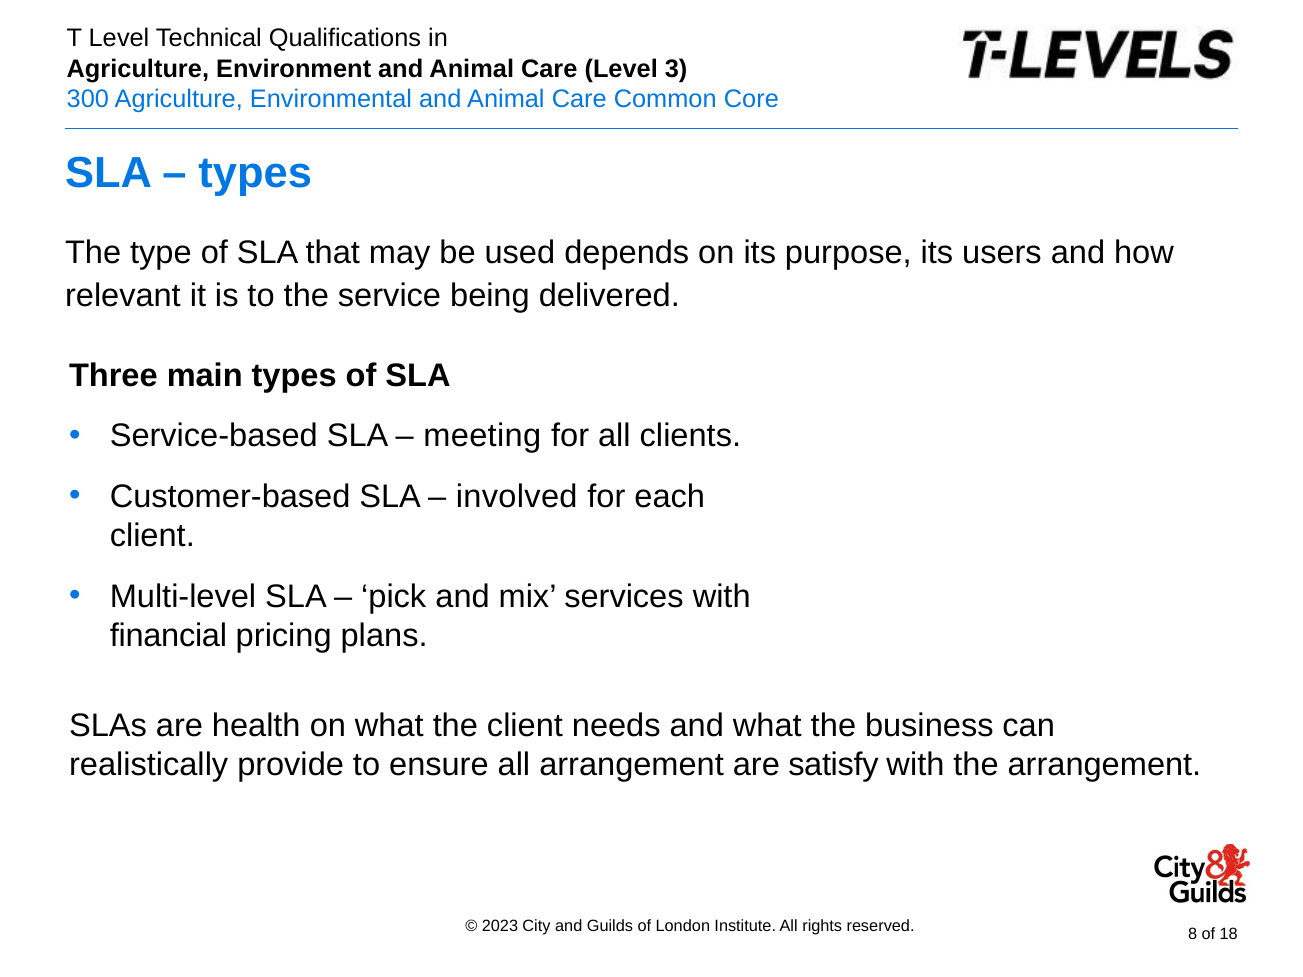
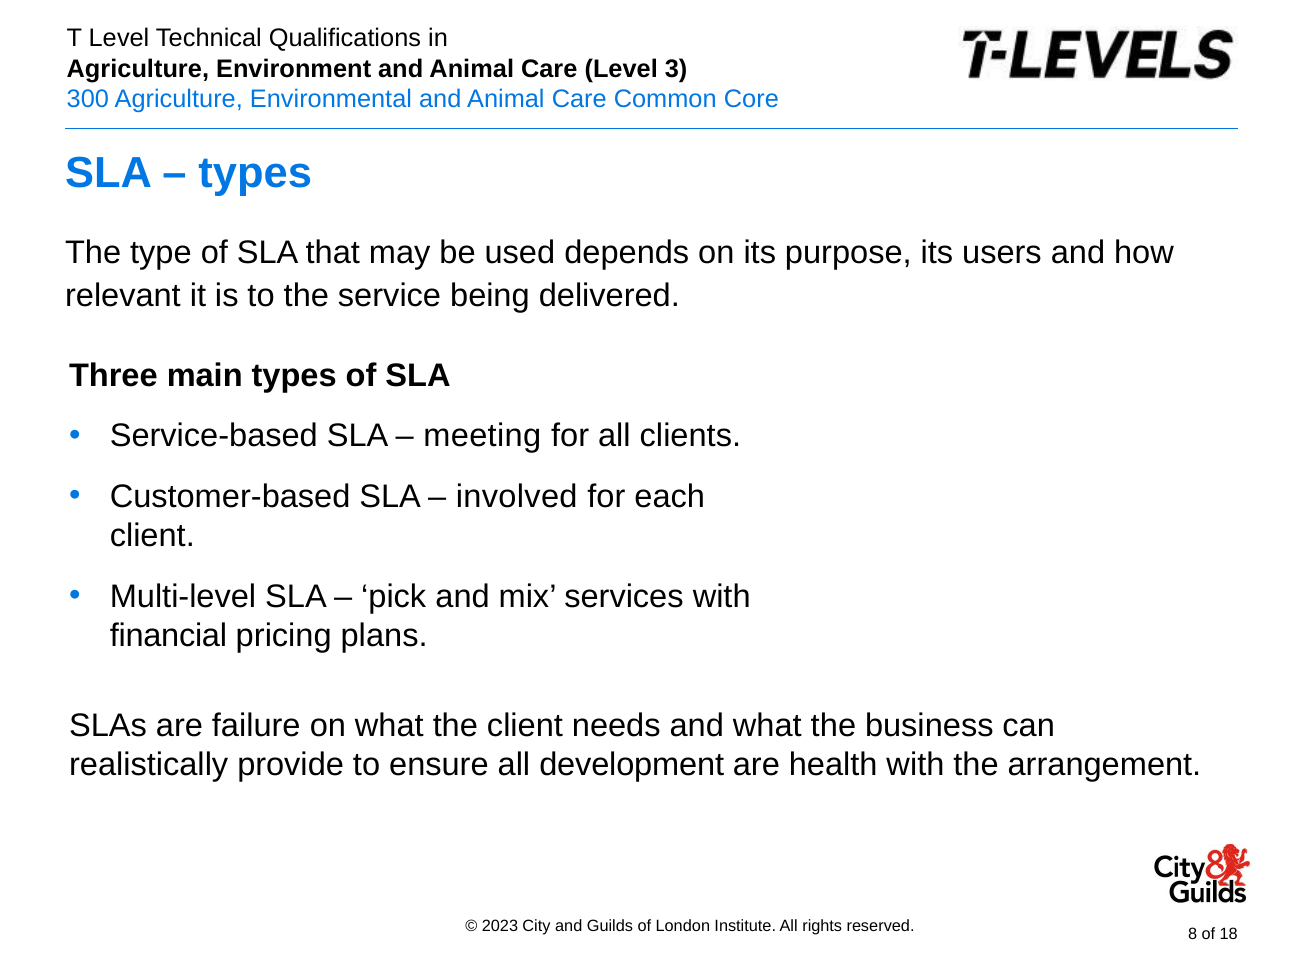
health: health -> failure (256, 726)
all arrangement: arrangement -> development (632, 765)
satisfy: satisfy -> health (833, 765)
